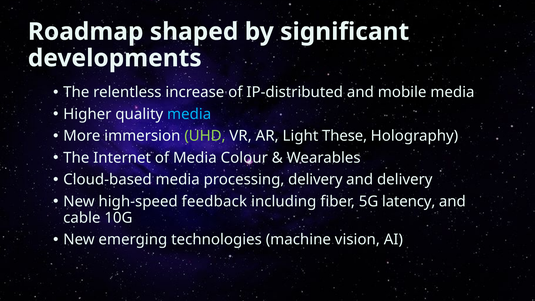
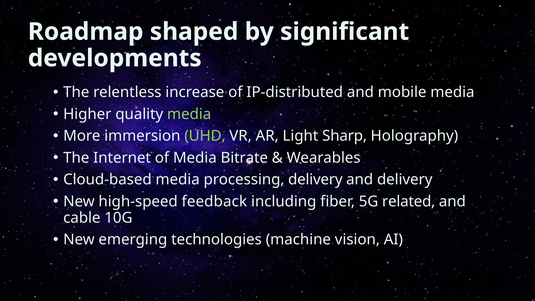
media colour: light blue -> light green (189, 114)
These: These -> Sharp (345, 136)
Colour: Colour -> Bitrate (244, 158)
latency: latency -> related (409, 201)
